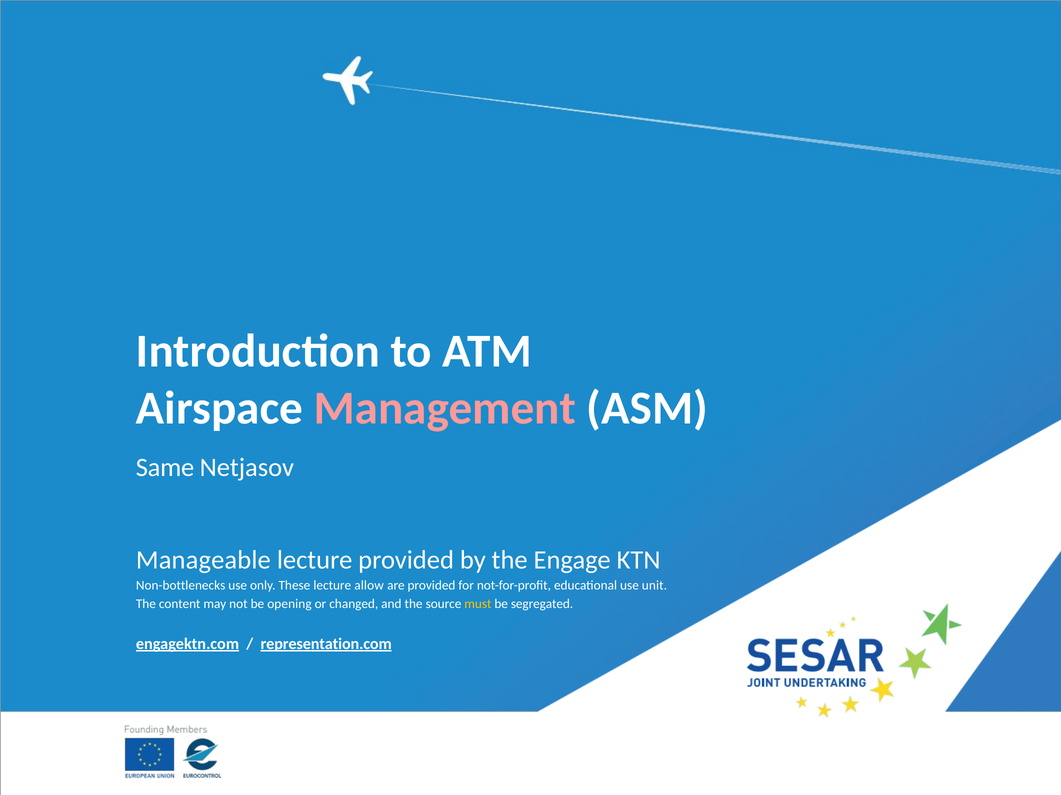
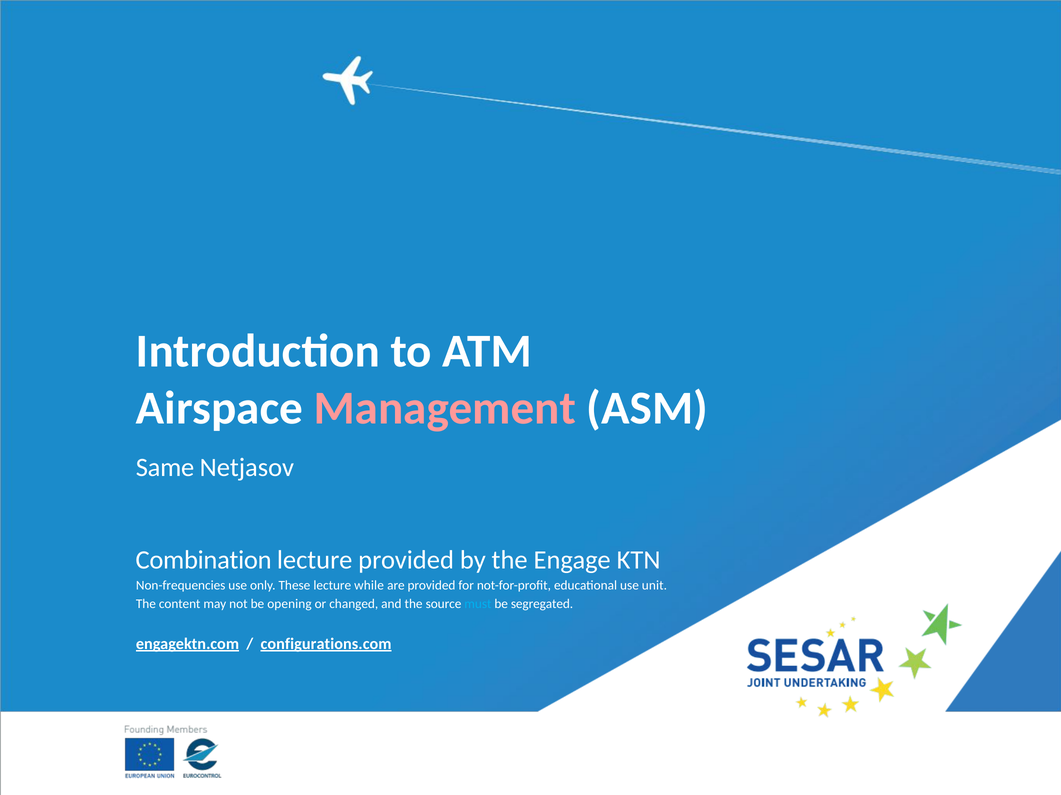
Manageable: Manageable -> Combination (204, 560)
Non-bottlenecks: Non-bottlenecks -> Non-frequencies (181, 586)
allow: allow -> while (369, 586)
must colour: yellow -> light blue (478, 605)
representation.com: representation.com -> configurations.com (326, 645)
